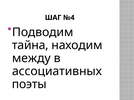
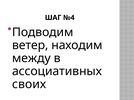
тайна: тайна -> ветер (30, 45)
поэты: поэты -> своих (29, 85)
